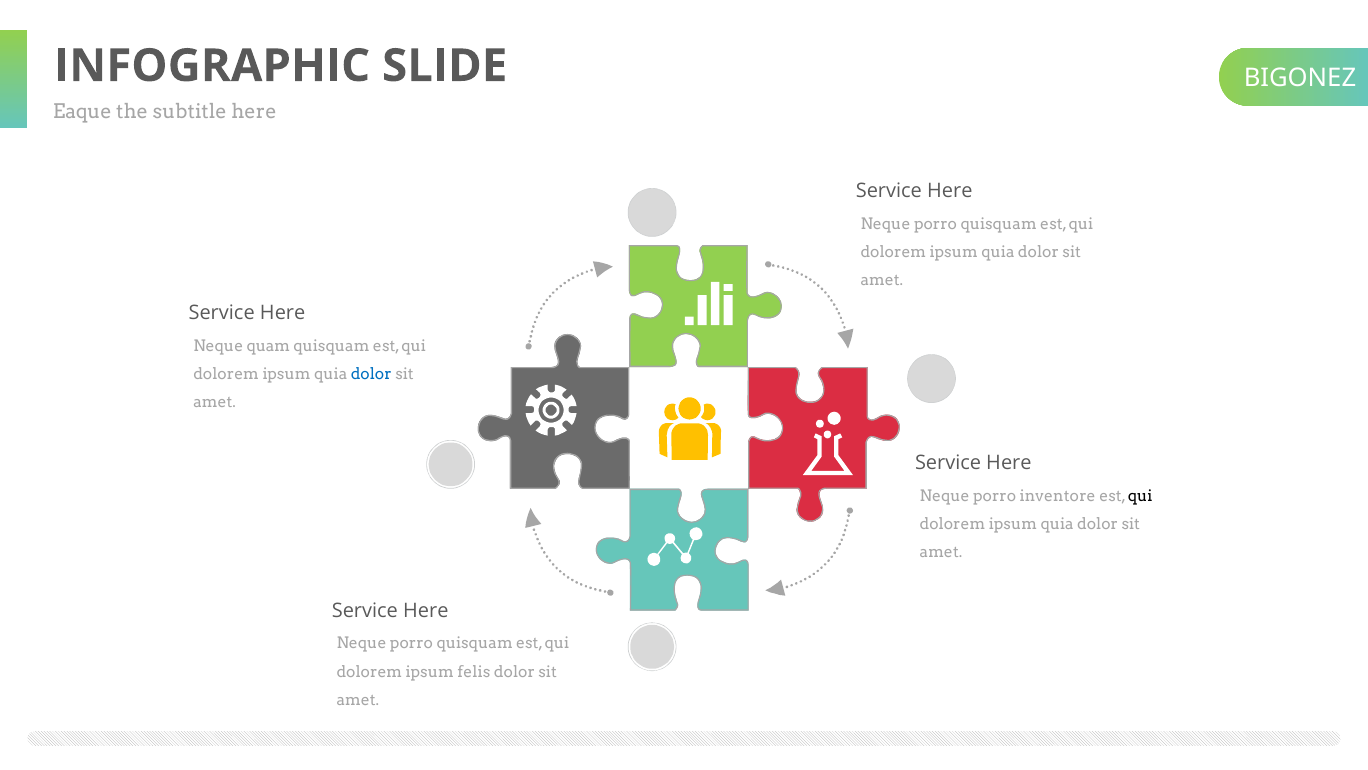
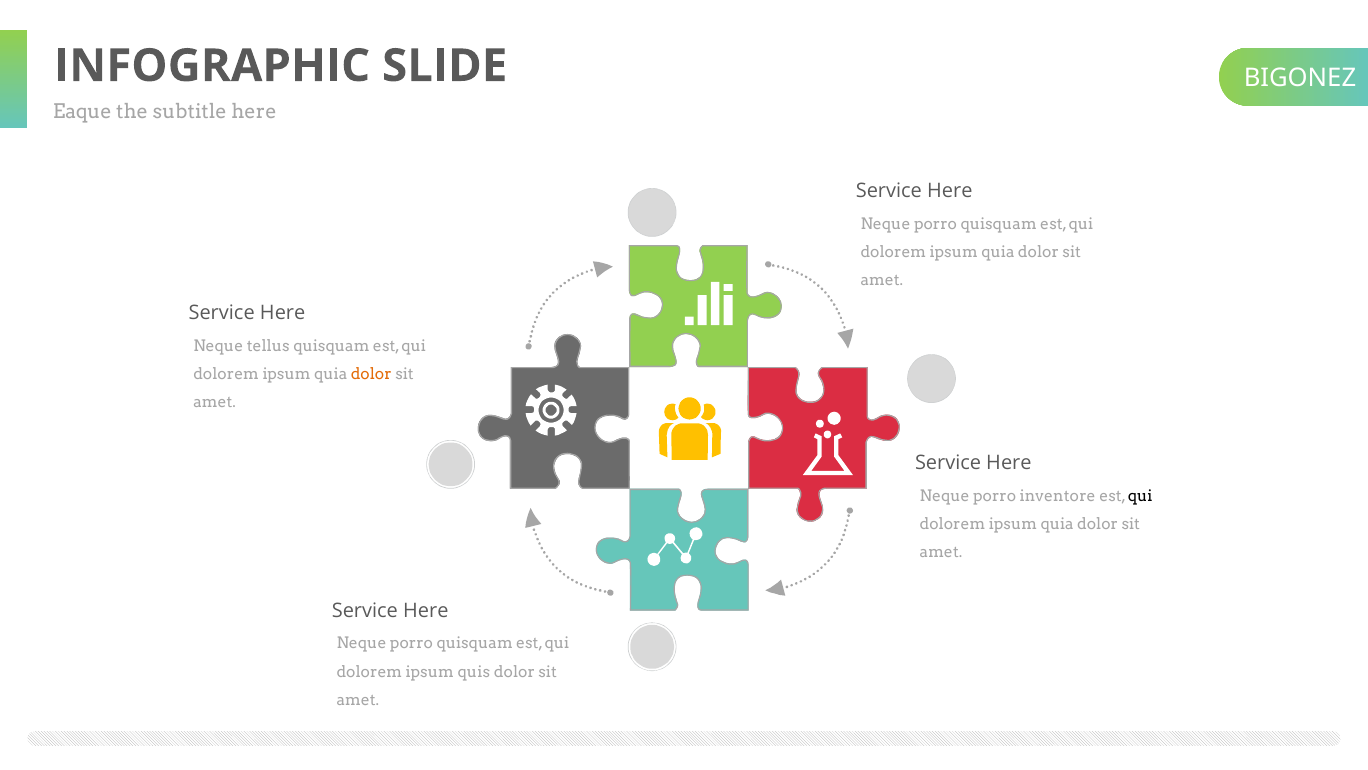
quam: quam -> tellus (268, 346)
dolor colour: blue -> orange (371, 374)
felis: felis -> quis (474, 671)
